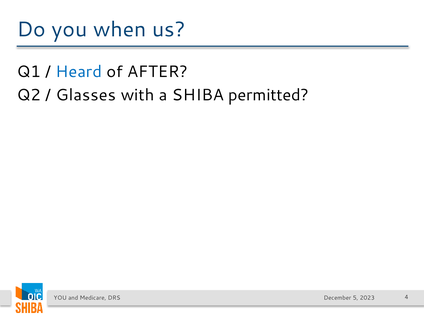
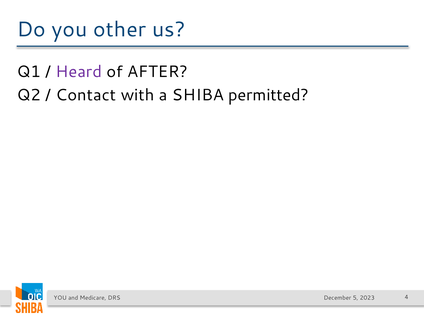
when: when -> other (120, 29)
Heard colour: blue -> purple (79, 72)
Glasses: Glasses -> Contact (86, 95)
